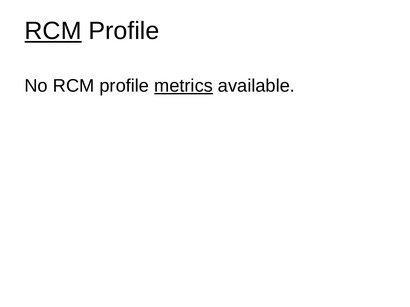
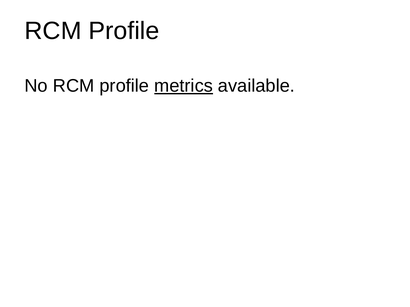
RCM underline: present -> none (53, 31)
